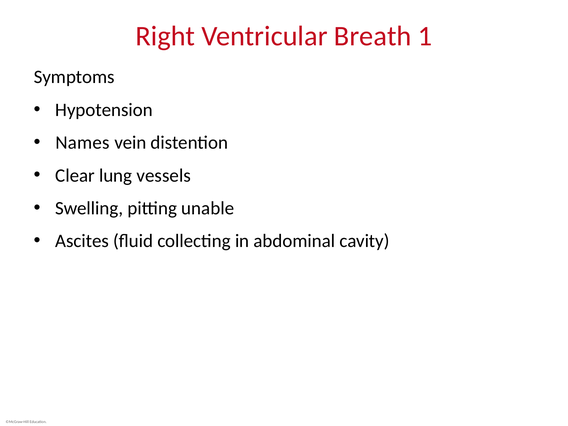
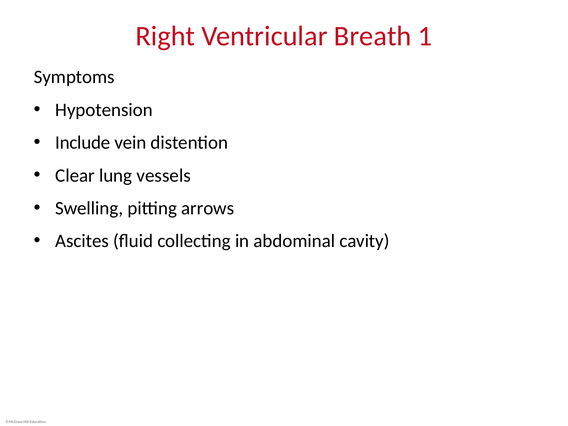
Names: Names -> Include (83, 143)
unable: unable -> arrows (208, 208)
